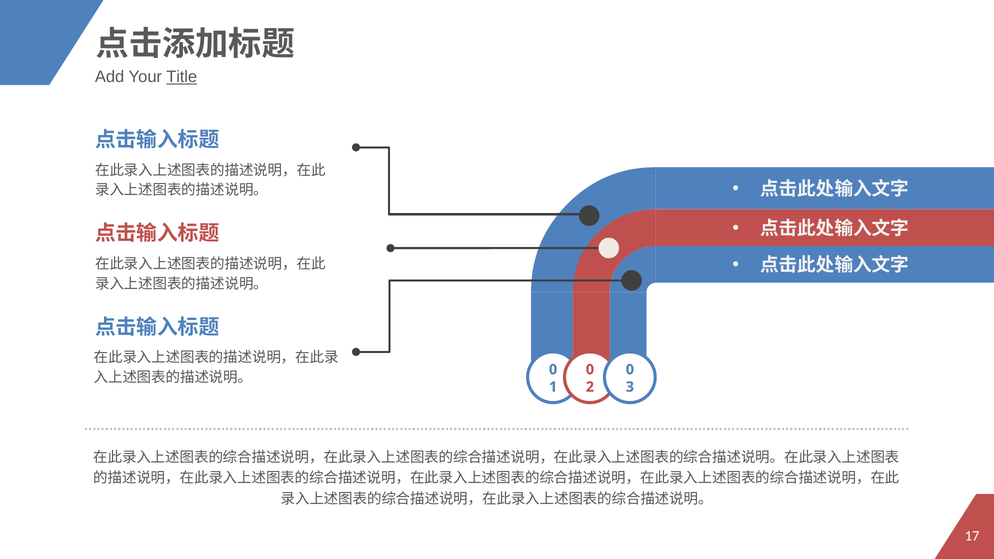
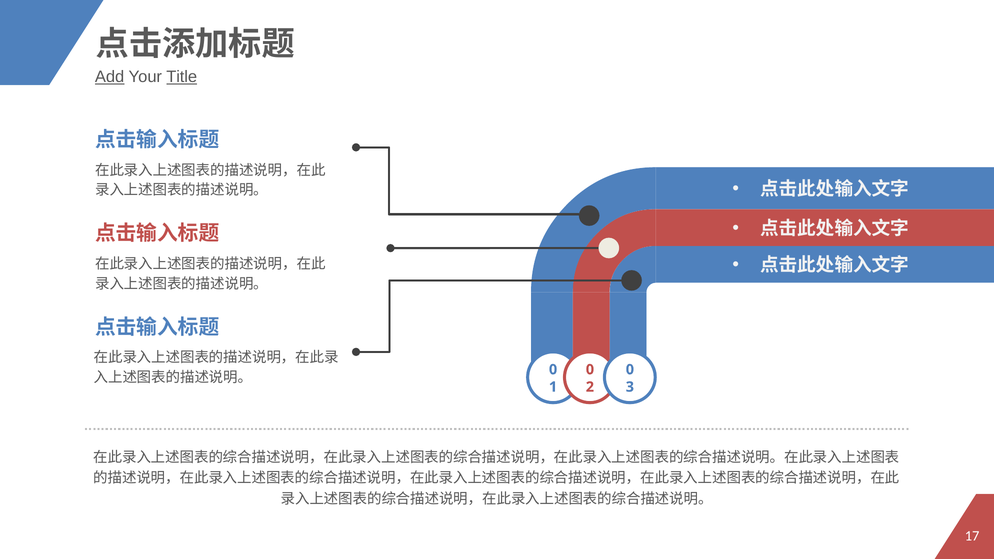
Add underline: none -> present (110, 77)
